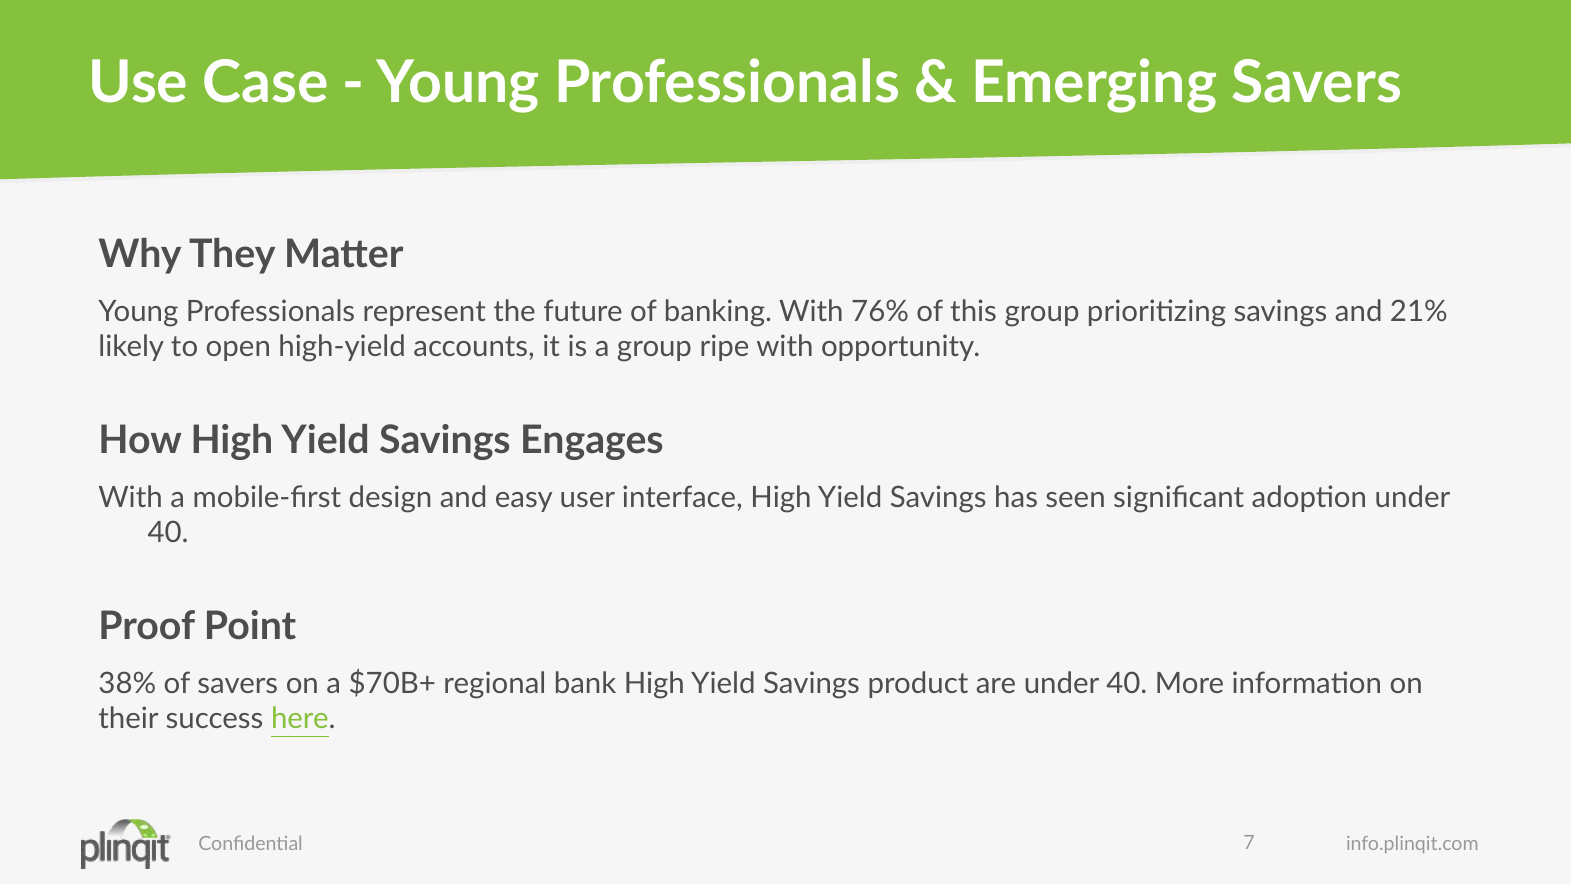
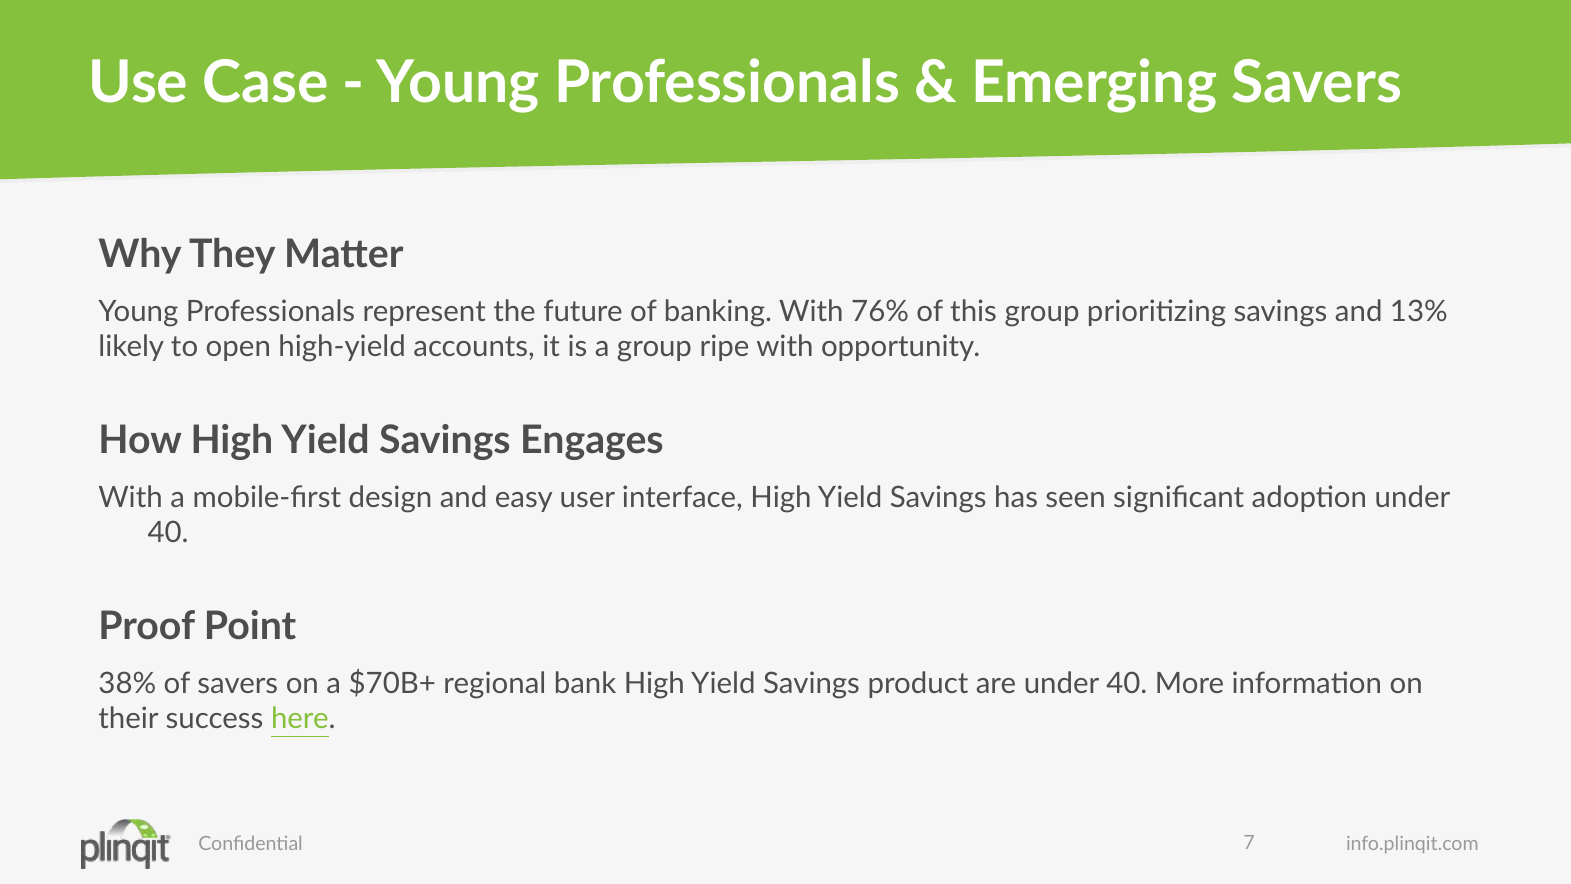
21%: 21% -> 13% (1419, 312)
